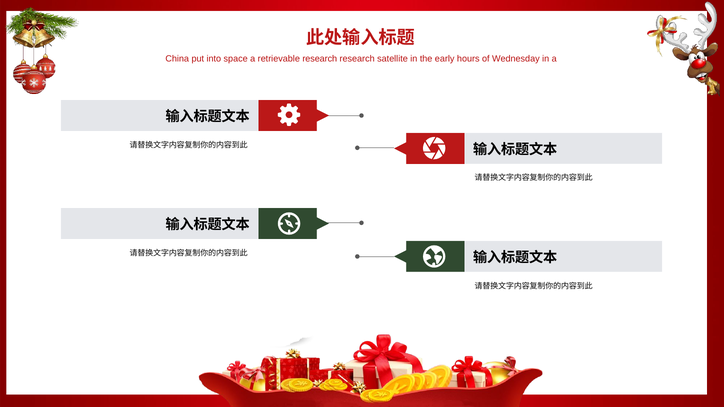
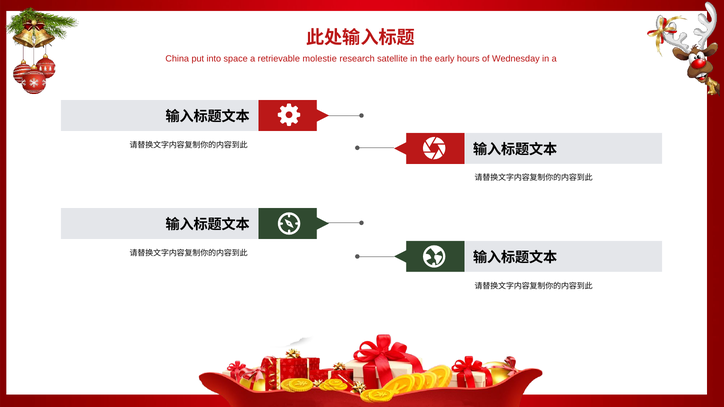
retrievable research: research -> molestie (320, 59)
